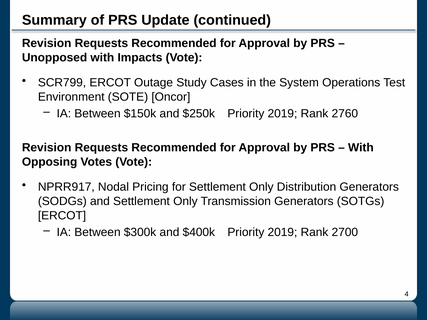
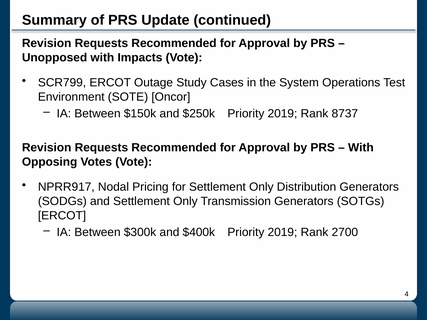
2760: 2760 -> 8737 (345, 114)
